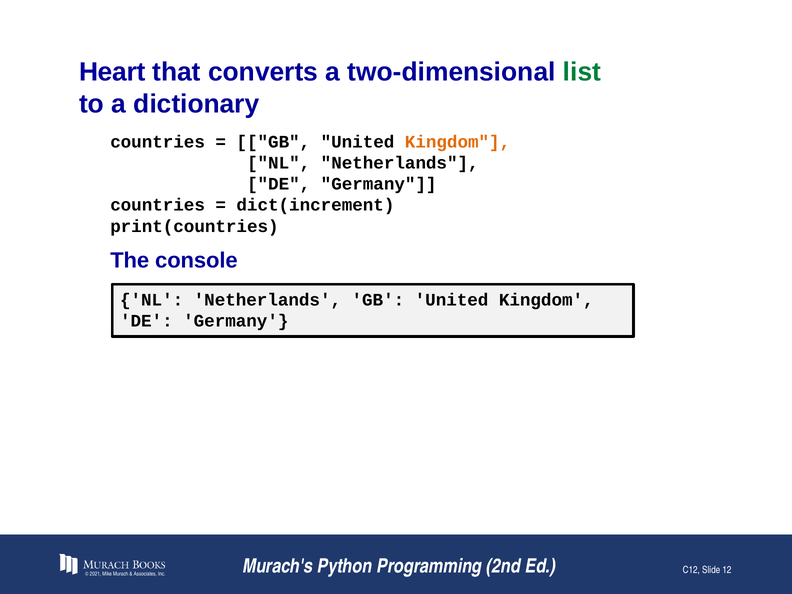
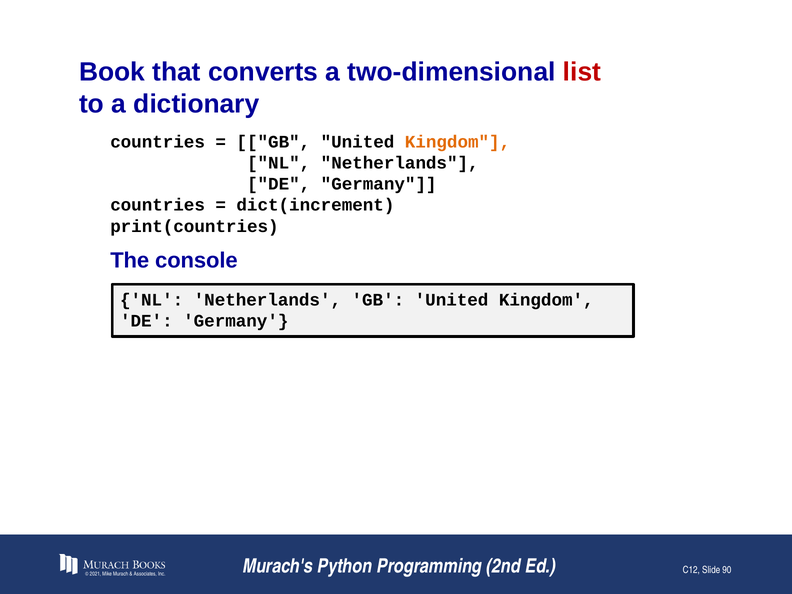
Heart: Heart -> Book (112, 72)
list colour: green -> red (582, 72)
12: 12 -> 90 (727, 570)
